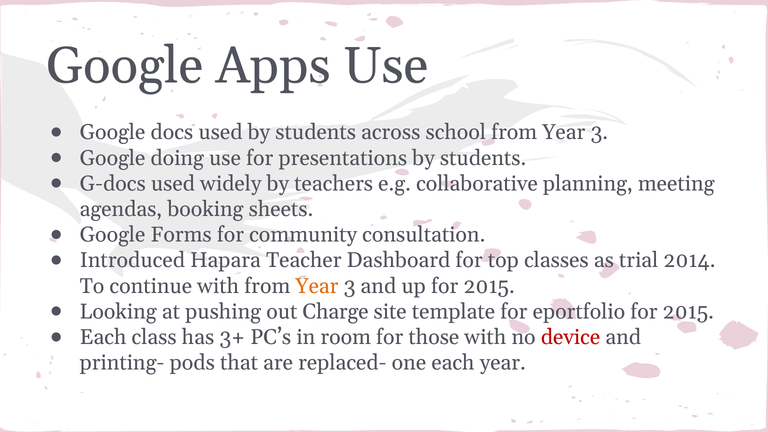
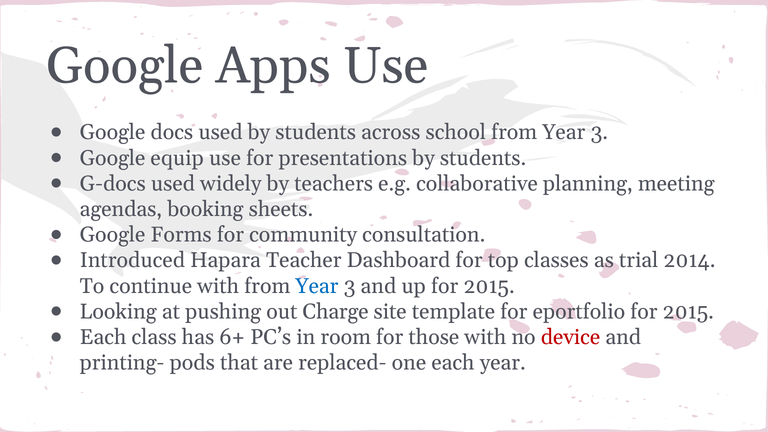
doing: doing -> equip (177, 158)
Year colour: orange -> blue (317, 286)
3+: 3+ -> 6+ (232, 337)
